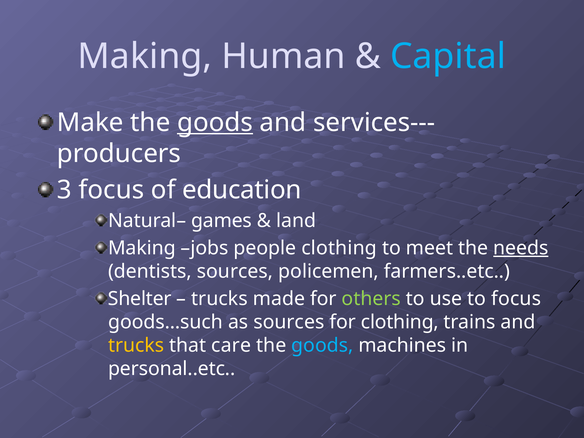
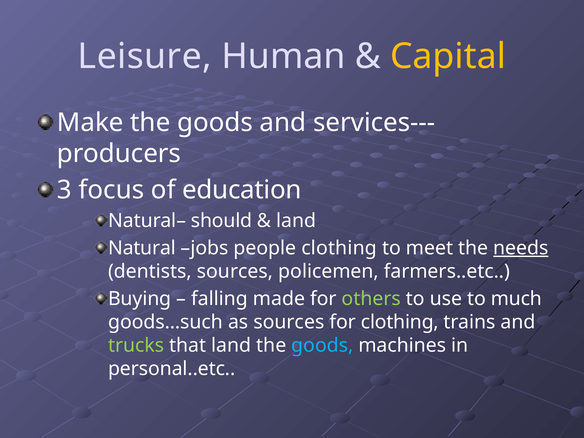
Making: Making -> Leisure (145, 57)
Capital colour: light blue -> yellow (448, 57)
goods underline: present -> none (215, 123)
games: games -> should (222, 221)
Making: Making -> Natural (142, 248)
Shelter: Shelter -> Buying (140, 299)
trucks: trucks -> falling (219, 299)
to focus: focus -> much (516, 299)
trucks colour: yellow -> light green (136, 345)
that care: care -> land (231, 345)
